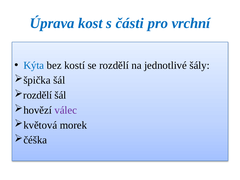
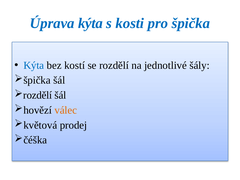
Úprava kost: kost -> kýta (90, 23)
části: části -> kosti (130, 23)
pro vrchní: vrchní -> špička (191, 23)
válec colour: purple -> orange (66, 110)
morek: morek -> prodej (73, 125)
